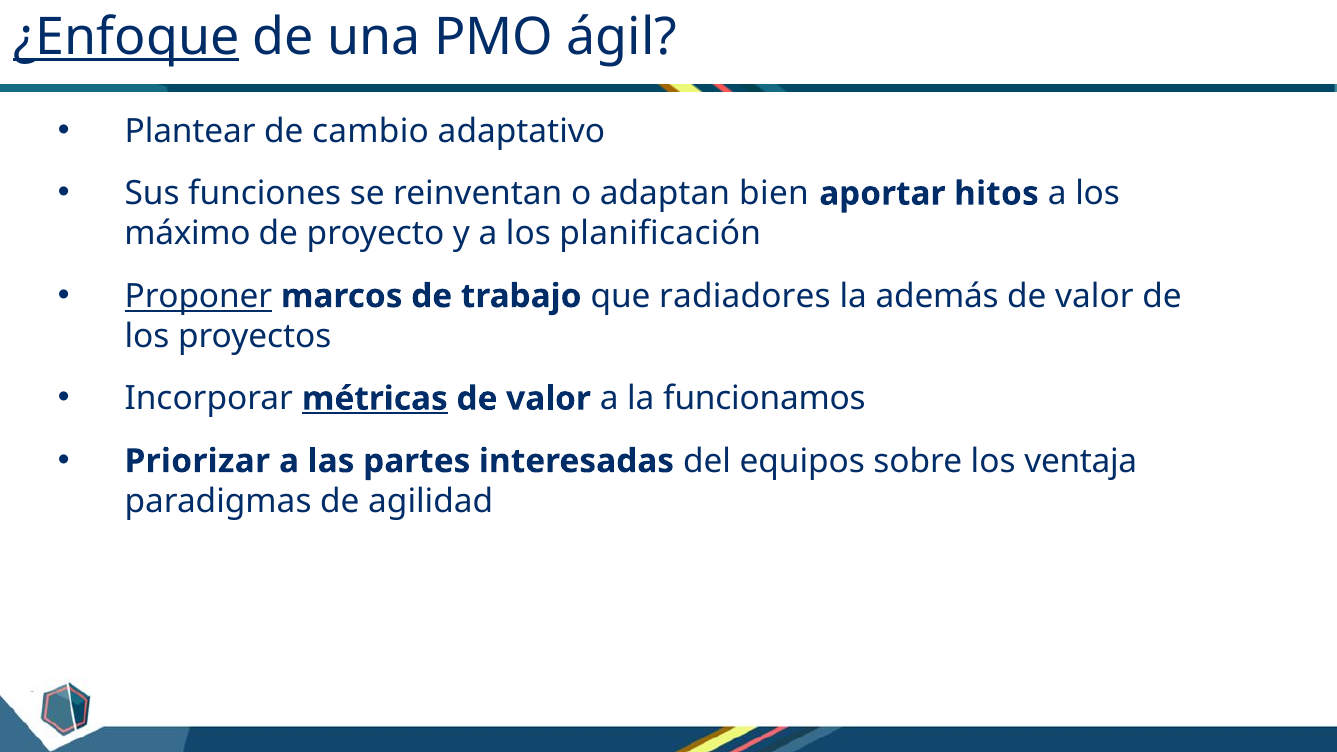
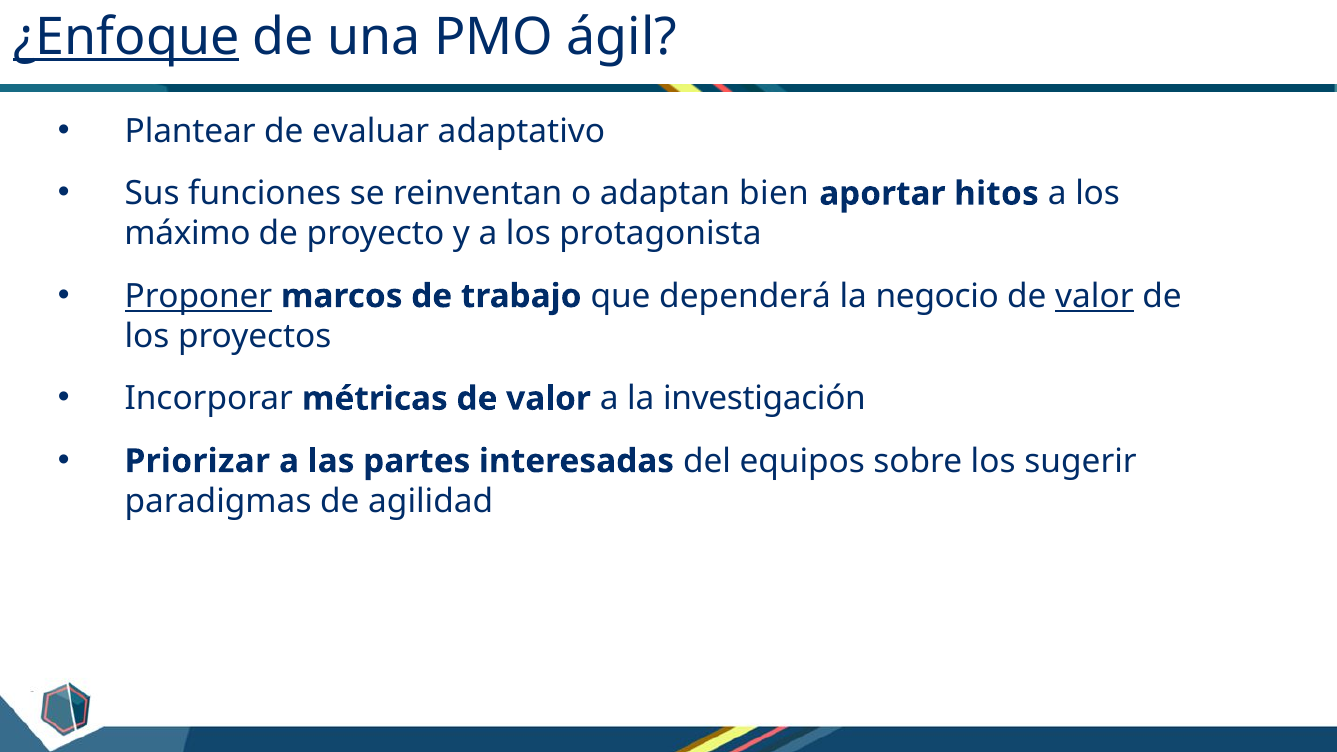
cambio: cambio -> evaluar (371, 131)
planificación: planificación -> protagonista (660, 234)
radiadores: radiadores -> dependerá (745, 296)
además: además -> negocio (937, 296)
valor underline: none -> present (1094, 296)
métricas underline: present -> none (375, 399)
funcionamos: funcionamos -> investigación (764, 399)
ventaja: ventaja -> sugerir (1081, 461)
